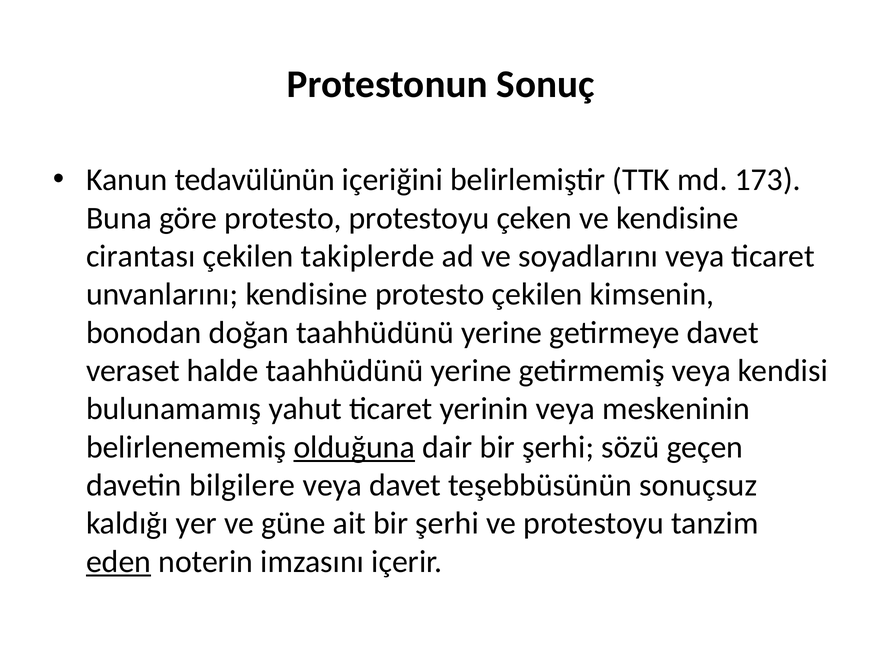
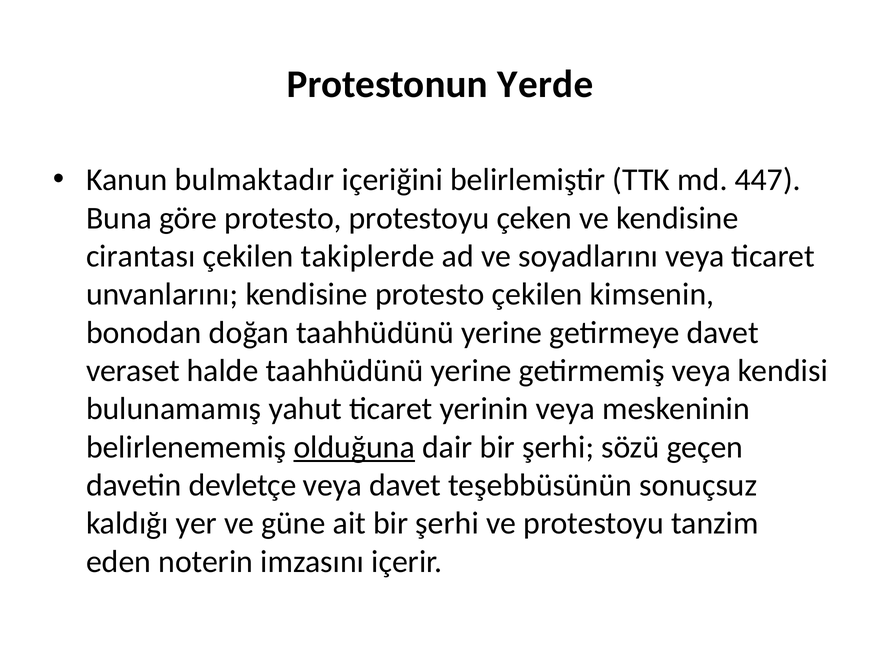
Sonuç: Sonuç -> Yerde (545, 84)
tedavülünün: tedavülünün -> bulmaktadır (254, 180)
173: 173 -> 447 (768, 180)
bilgilere: bilgilere -> devletçe (243, 486)
eden underline: present -> none (119, 562)
